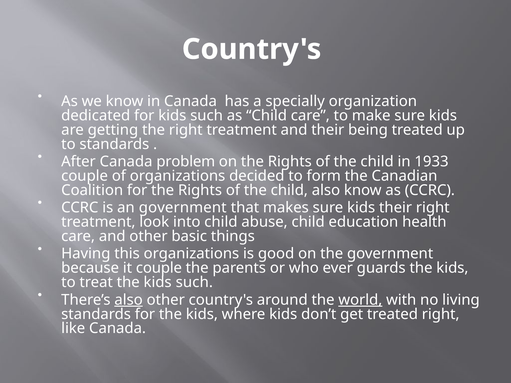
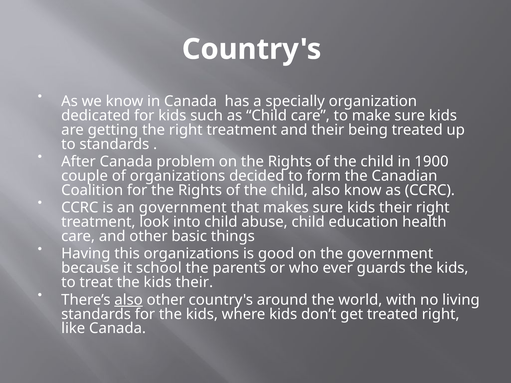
1933: 1933 -> 1900 (432, 162)
it couple: couple -> school (159, 268)
the kids such: such -> their (194, 283)
world underline: present -> none (360, 300)
